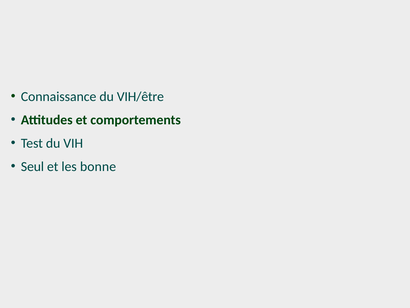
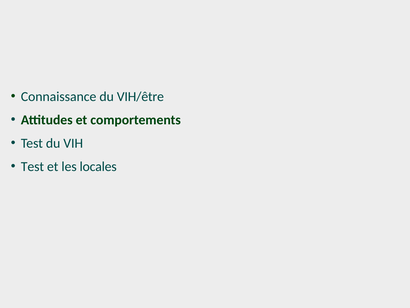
Seul: Seul -> Test (32, 166)
bonne: bonne -> locales (98, 166)
